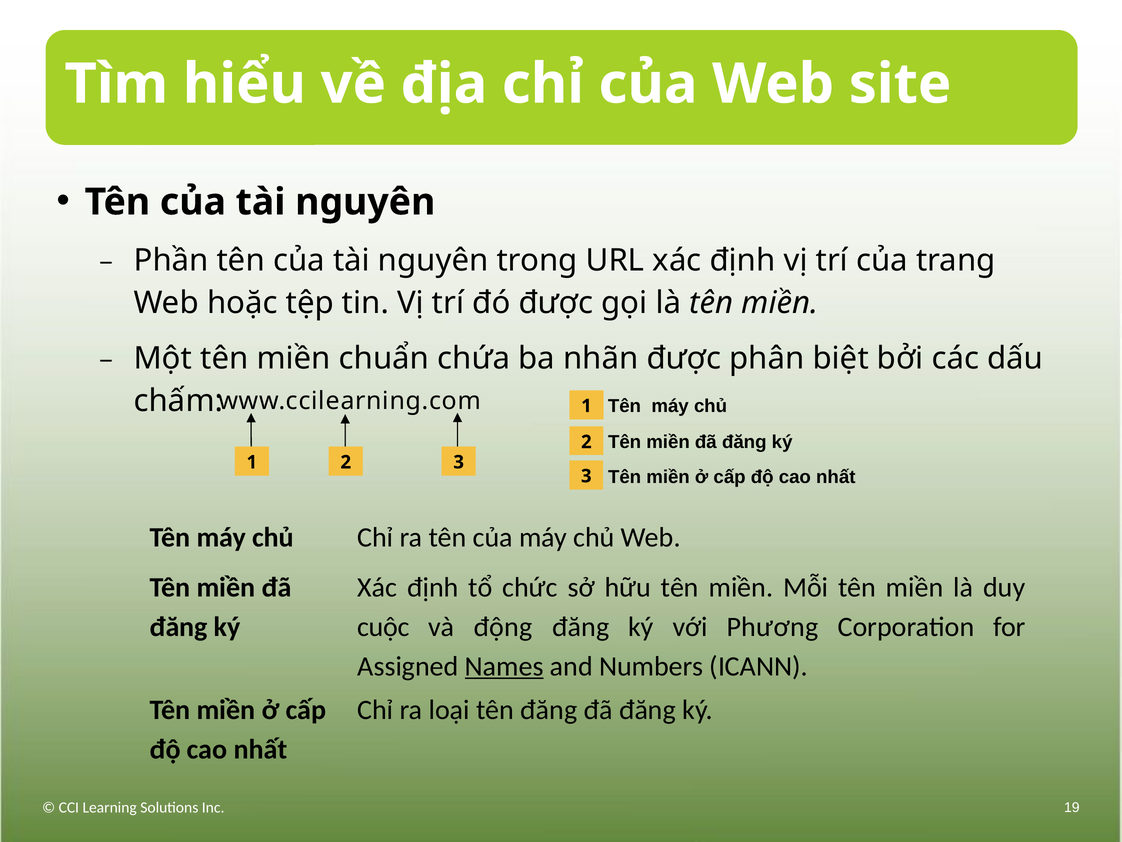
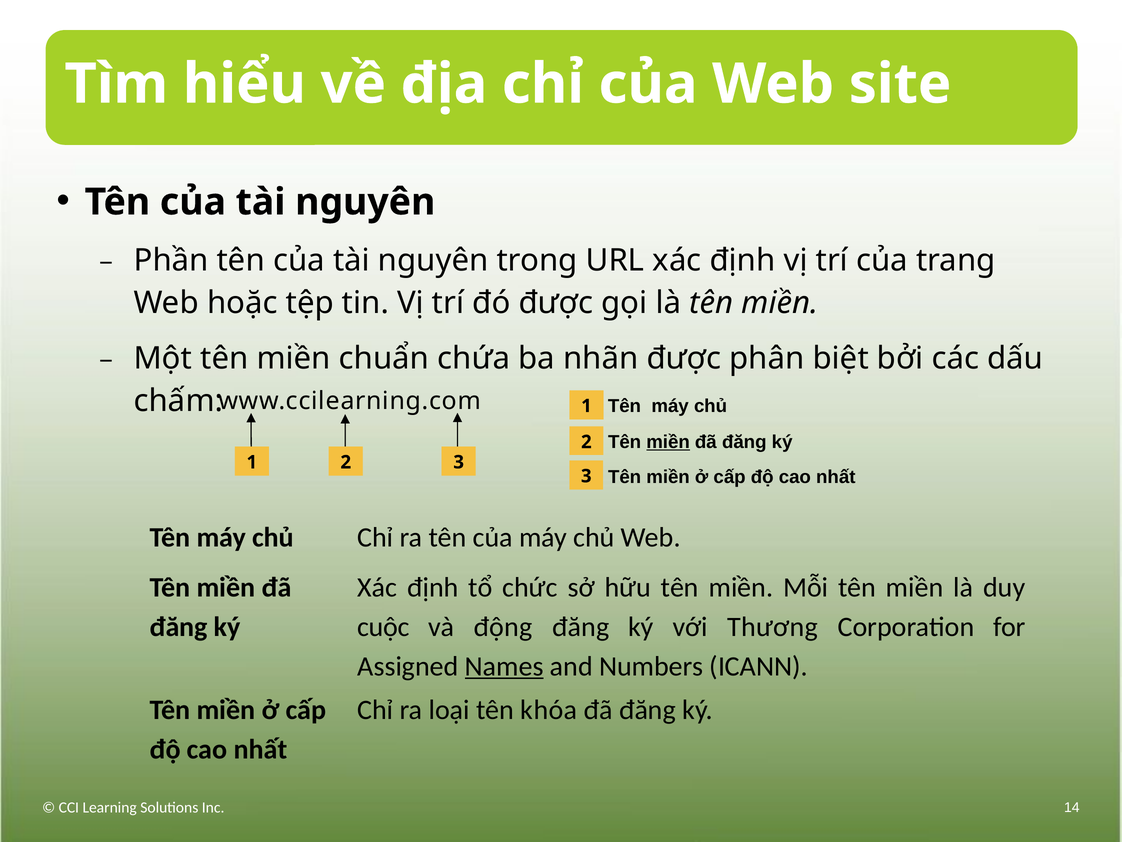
miền underline: none -> present (668, 442)
Phương: Phương -> Thương (773, 627)
tên đăng: đăng -> khóa (549, 709)
19: 19 -> 14 (1072, 807)
